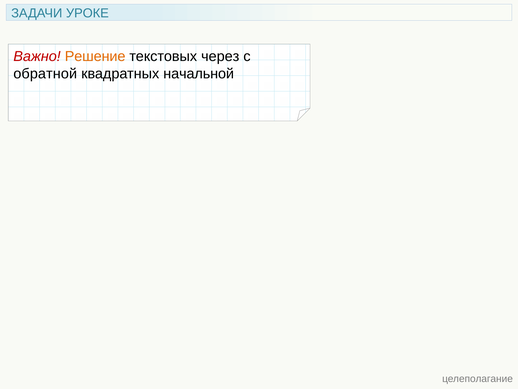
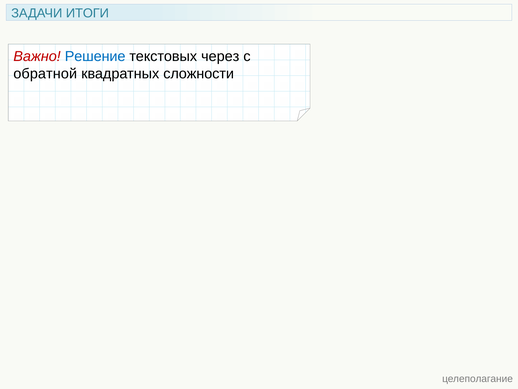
УРОКЕ: УРОКЕ -> ИТОГИ (87, 13)
Решение colour: orange -> blue (95, 56)
начальной: начальной -> сложности (199, 74)
